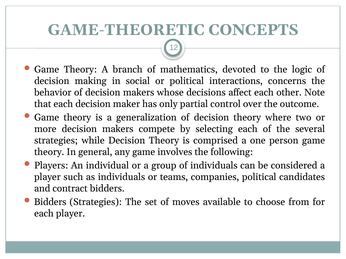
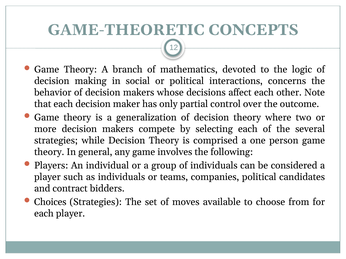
Bidders: Bidders -> Choices (50, 202)
